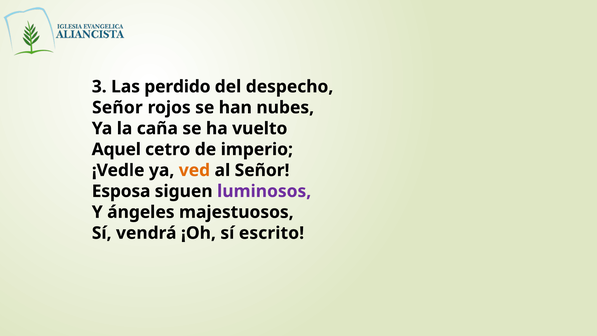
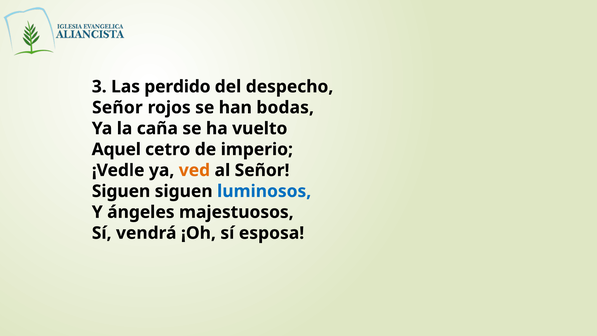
nubes: nubes -> bodas (285, 108)
Esposa: Esposa -> Siguen (121, 191)
luminosos colour: purple -> blue (264, 191)
escrito: escrito -> esposa (272, 233)
